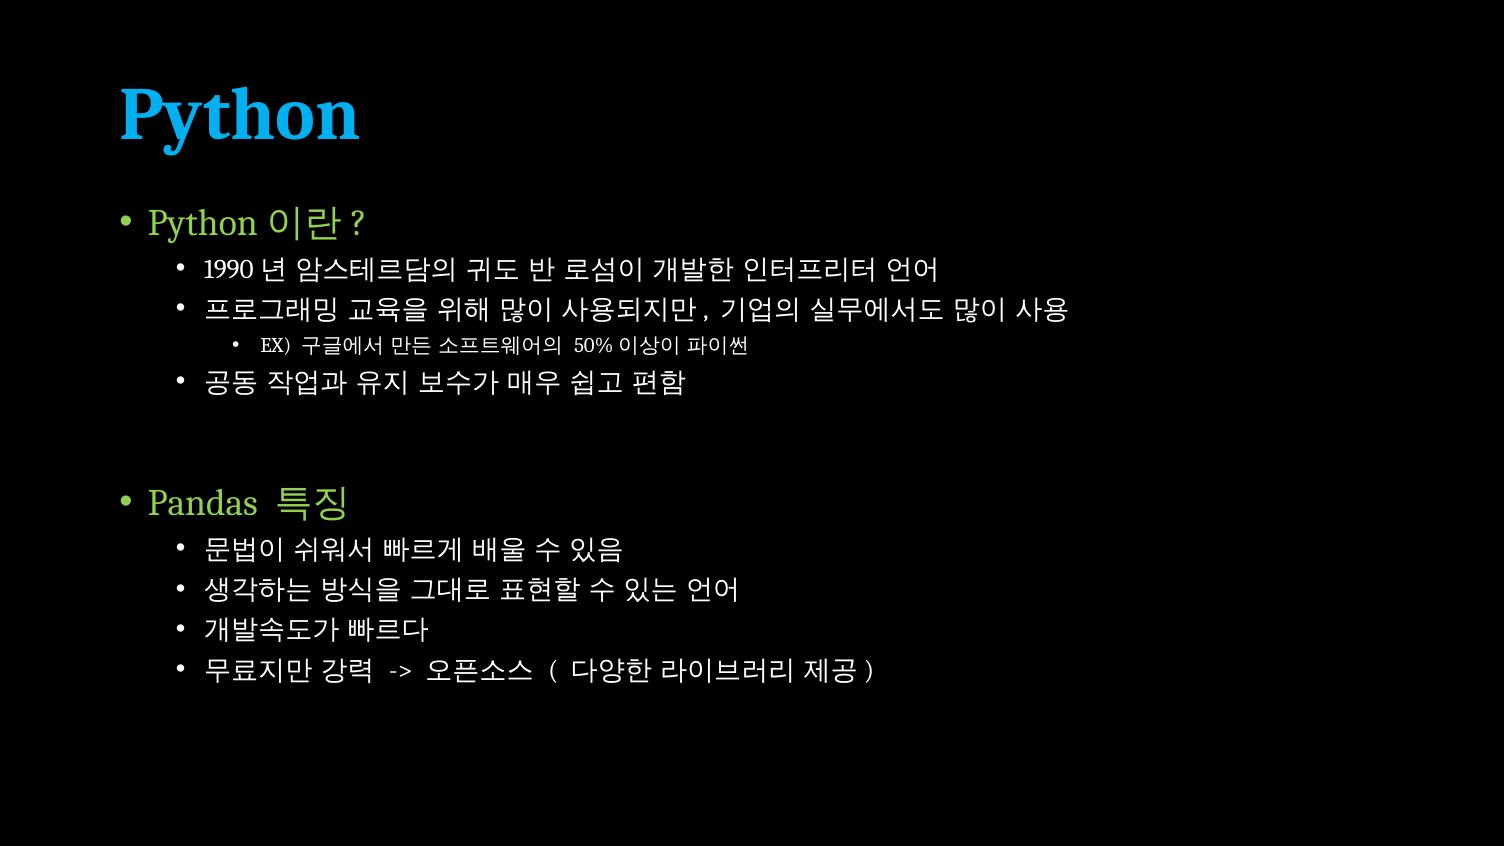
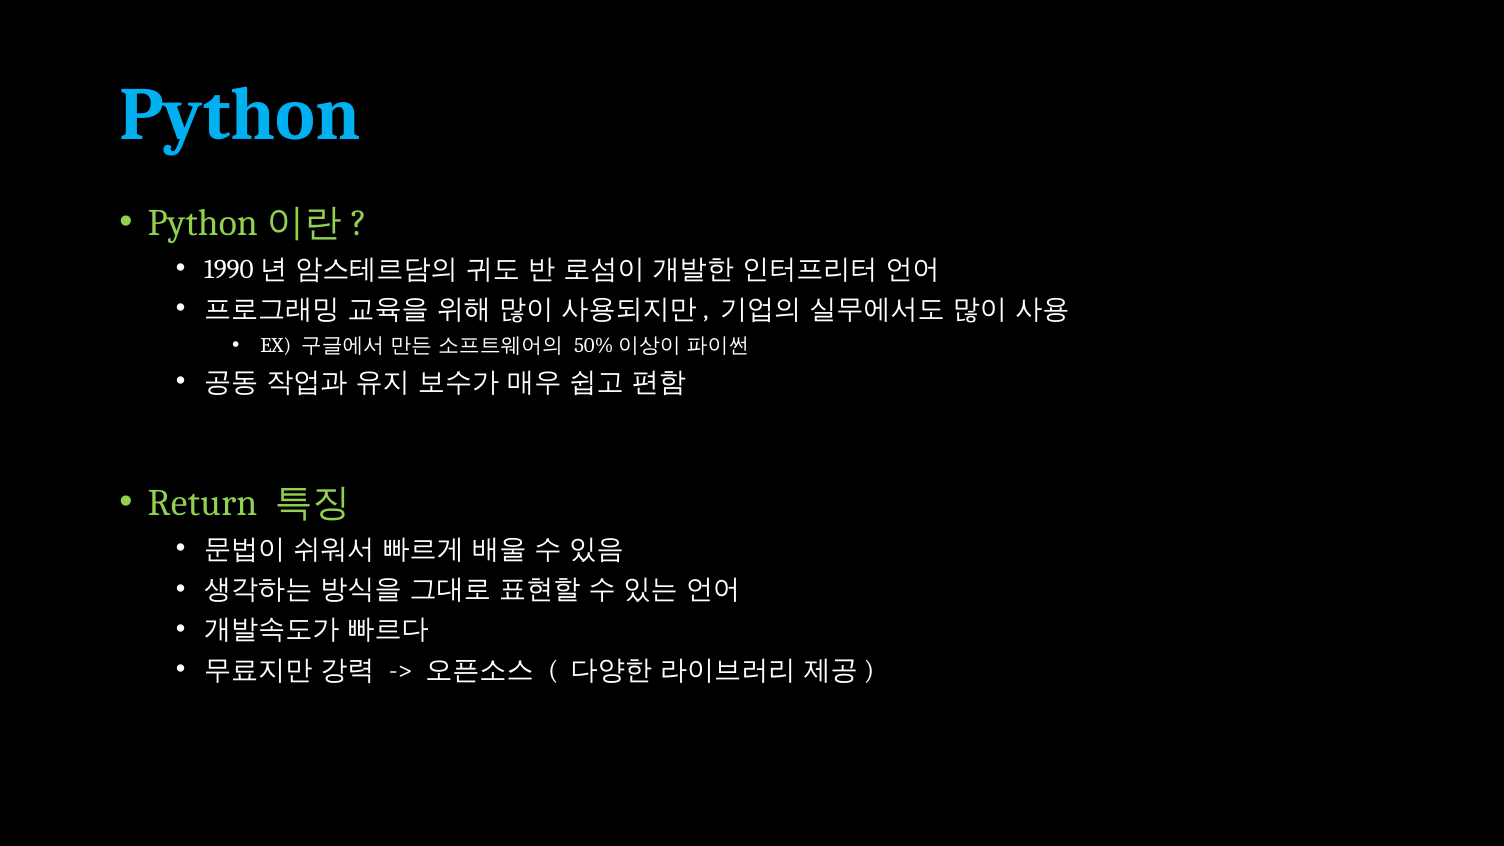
Pandas: Pandas -> Return (203, 504)
